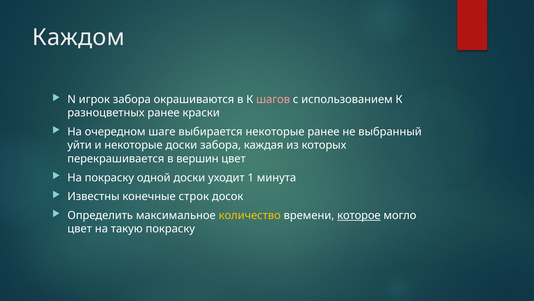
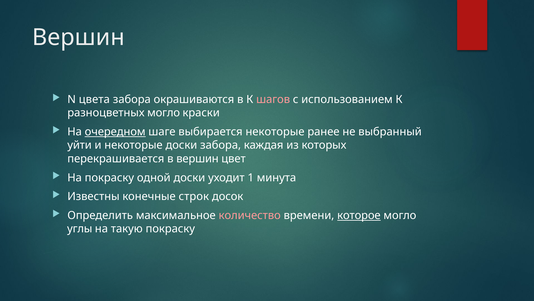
Каждом: Каждом -> Вершин (79, 37)
игрок: игрок -> цвета (94, 99)
разноцветных ранее: ранее -> могло (164, 113)
очередном underline: none -> present (115, 132)
количество colour: yellow -> pink (250, 215)
цвет: цвет -> углы (80, 228)
